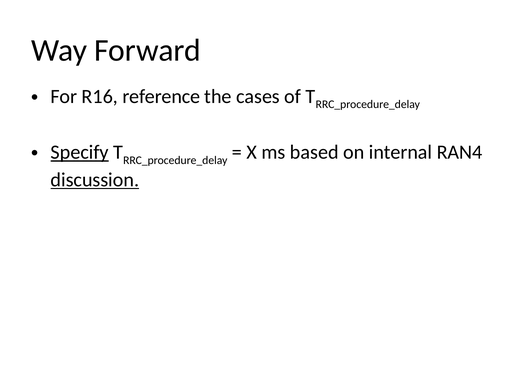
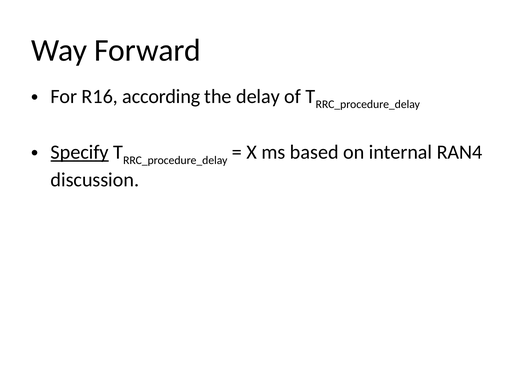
reference: reference -> according (161, 96)
cases: cases -> delay (258, 96)
discussion underline: present -> none (95, 180)
